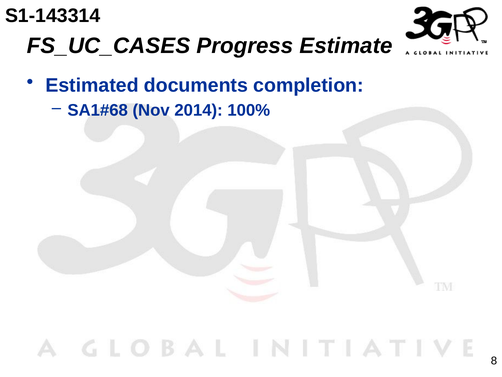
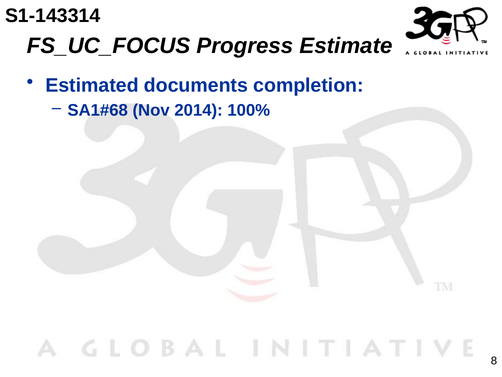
FS_UC_CASES: FS_UC_CASES -> FS_UC_FOCUS (109, 46)
